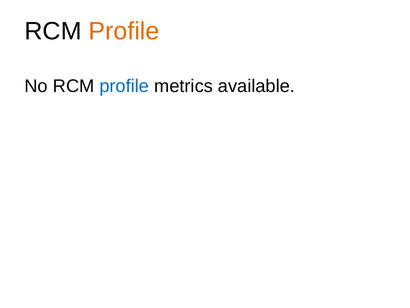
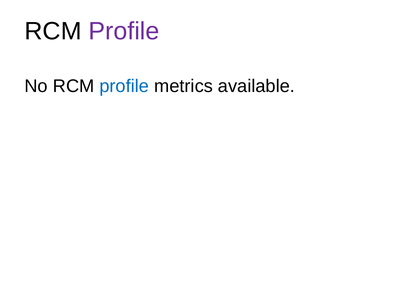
Profile colour: orange -> purple (124, 31)
